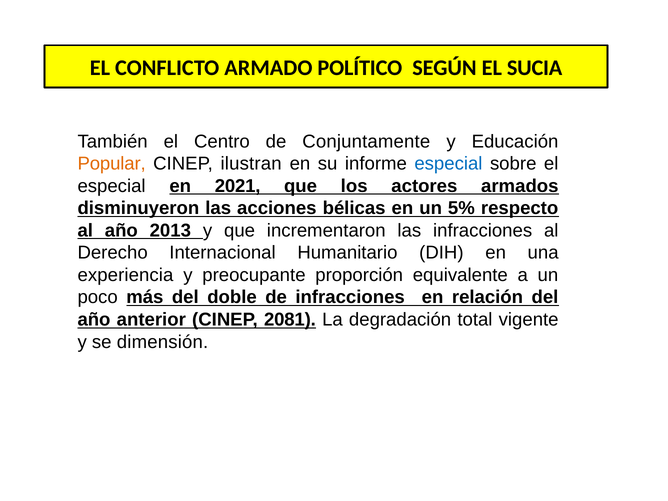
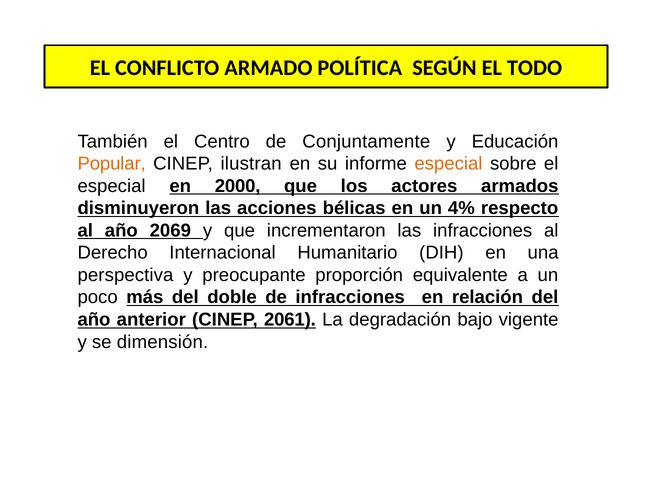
POLÍTICO: POLÍTICO -> POLÍTICA (360, 68)
SUCIA: SUCIA -> TODO (535, 68)
especial colour: blue -> orange (448, 164)
2021: 2021 -> 2000 (238, 186)
5%: 5% -> 4% (461, 208)
2013: 2013 -> 2069 (170, 231)
experiencia: experiencia -> perspectiva (125, 275)
2081: 2081 -> 2061 (290, 320)
total: total -> bajo (475, 320)
